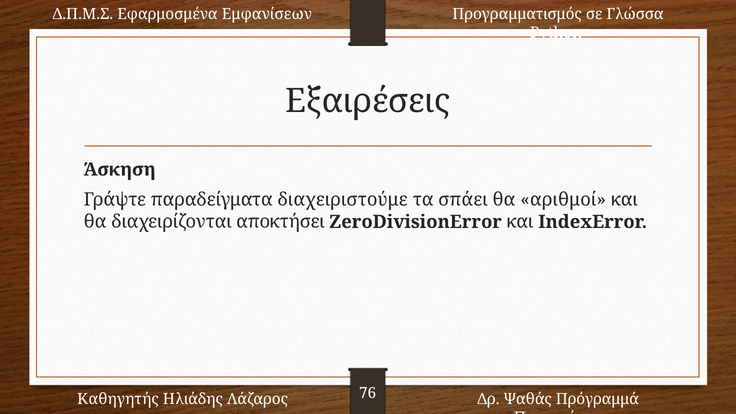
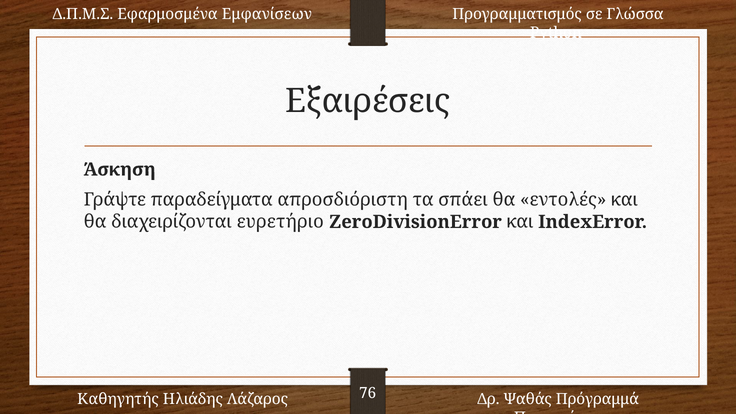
διαχειριστούμε: διαχειριστούμε -> απροσδιόριστη (343, 200)
αριθμοί: αριθμοί -> εντολές (563, 200)
αποκτήσει: αποκτήσει -> ευρετήριο (280, 222)
